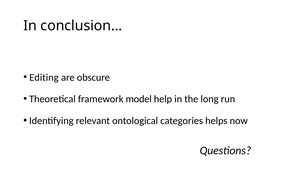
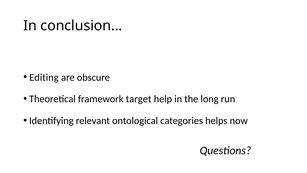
model: model -> target (139, 99)
